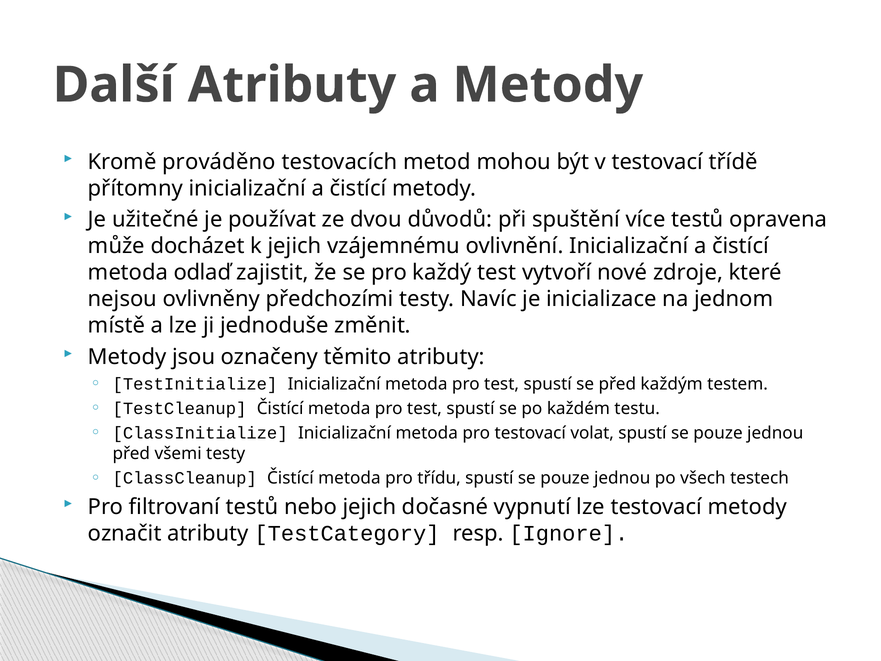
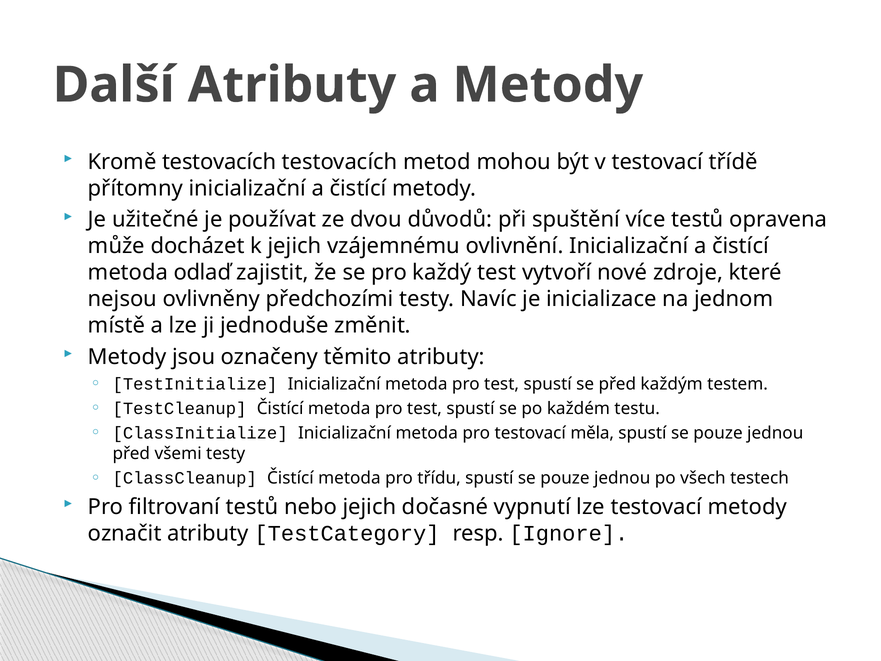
Kromě prováděno: prováděno -> testovacích (219, 162)
volat: volat -> měla (592, 433)
